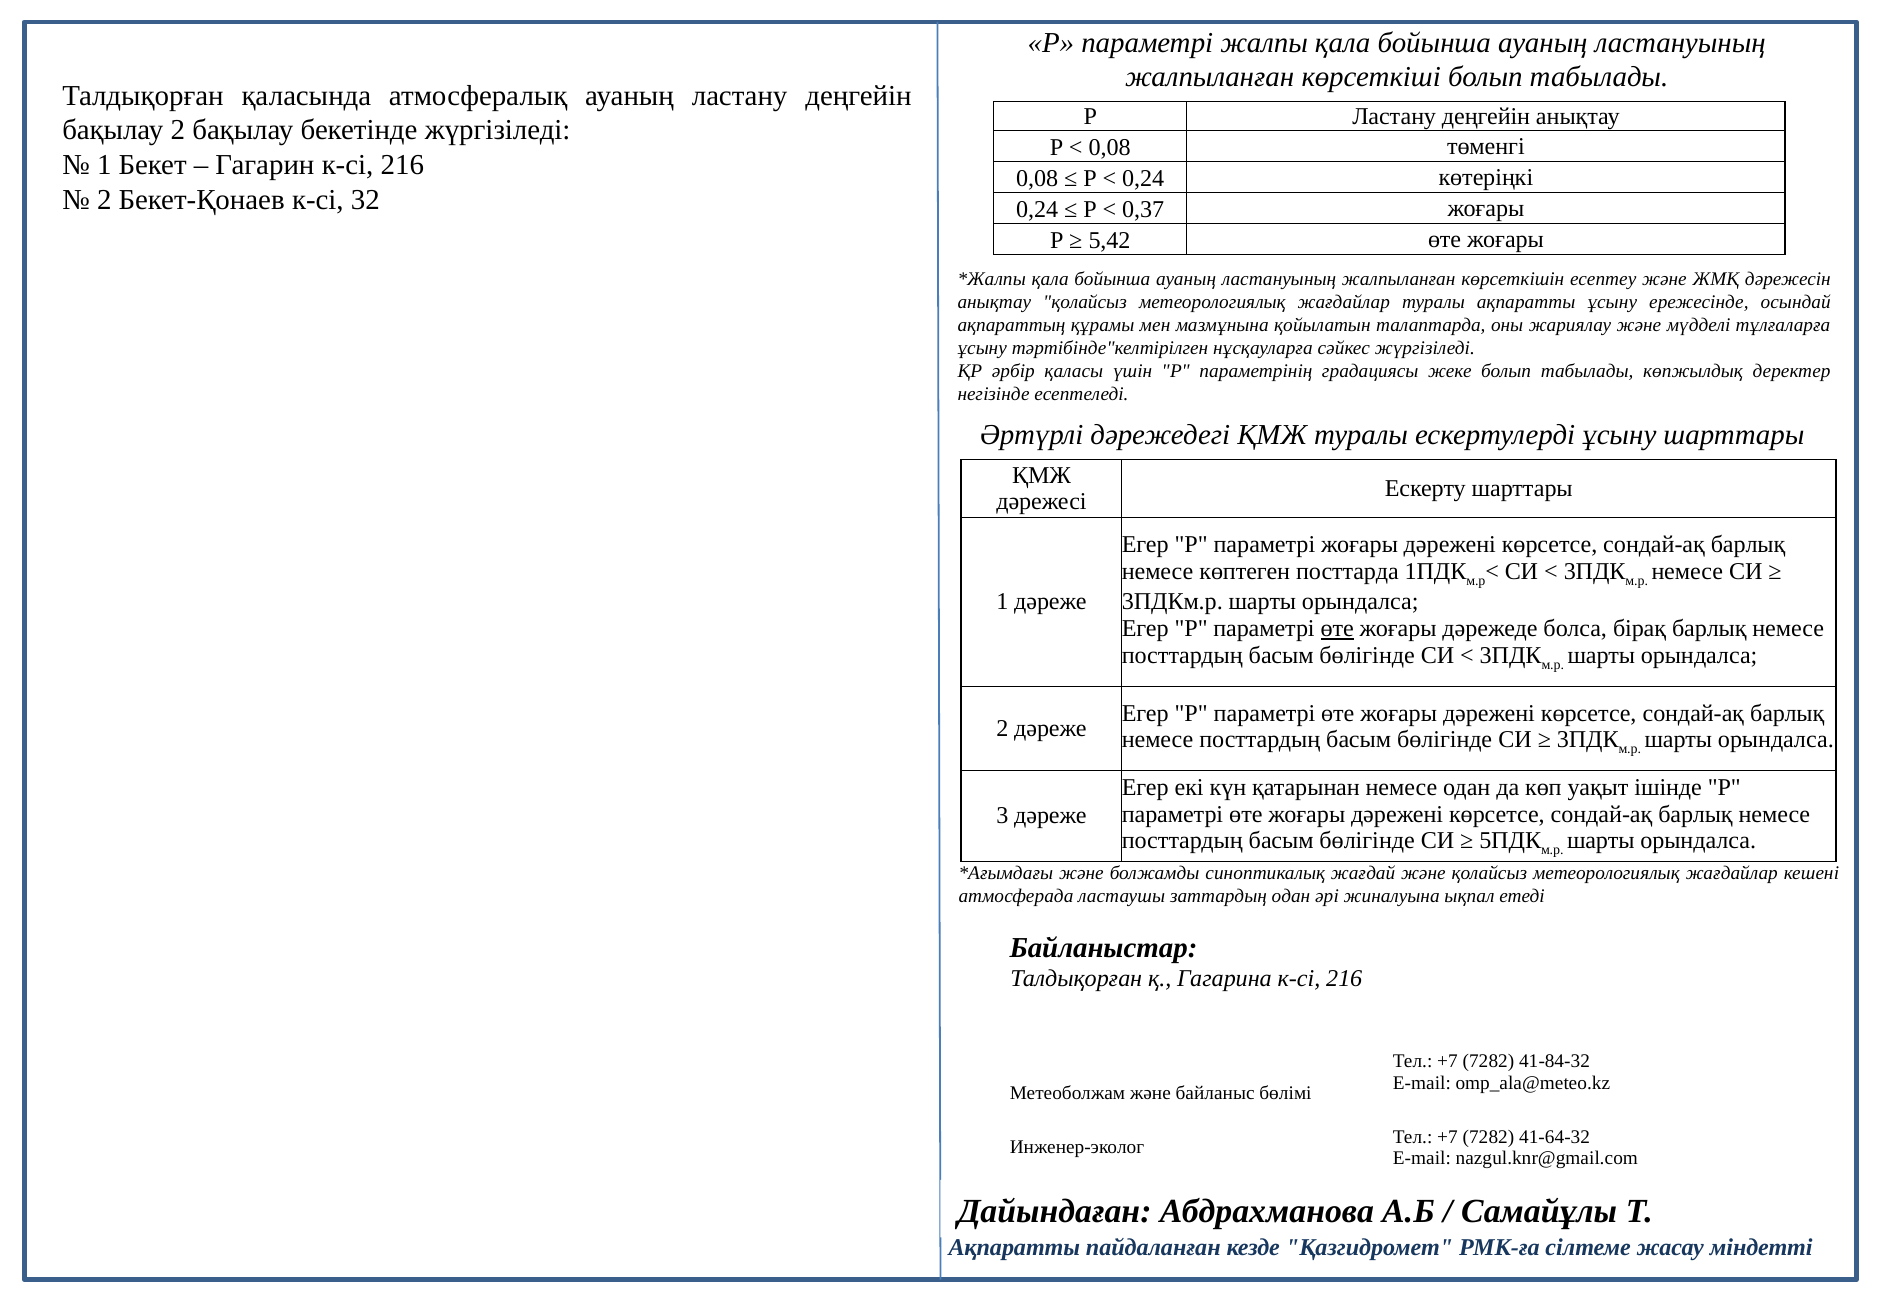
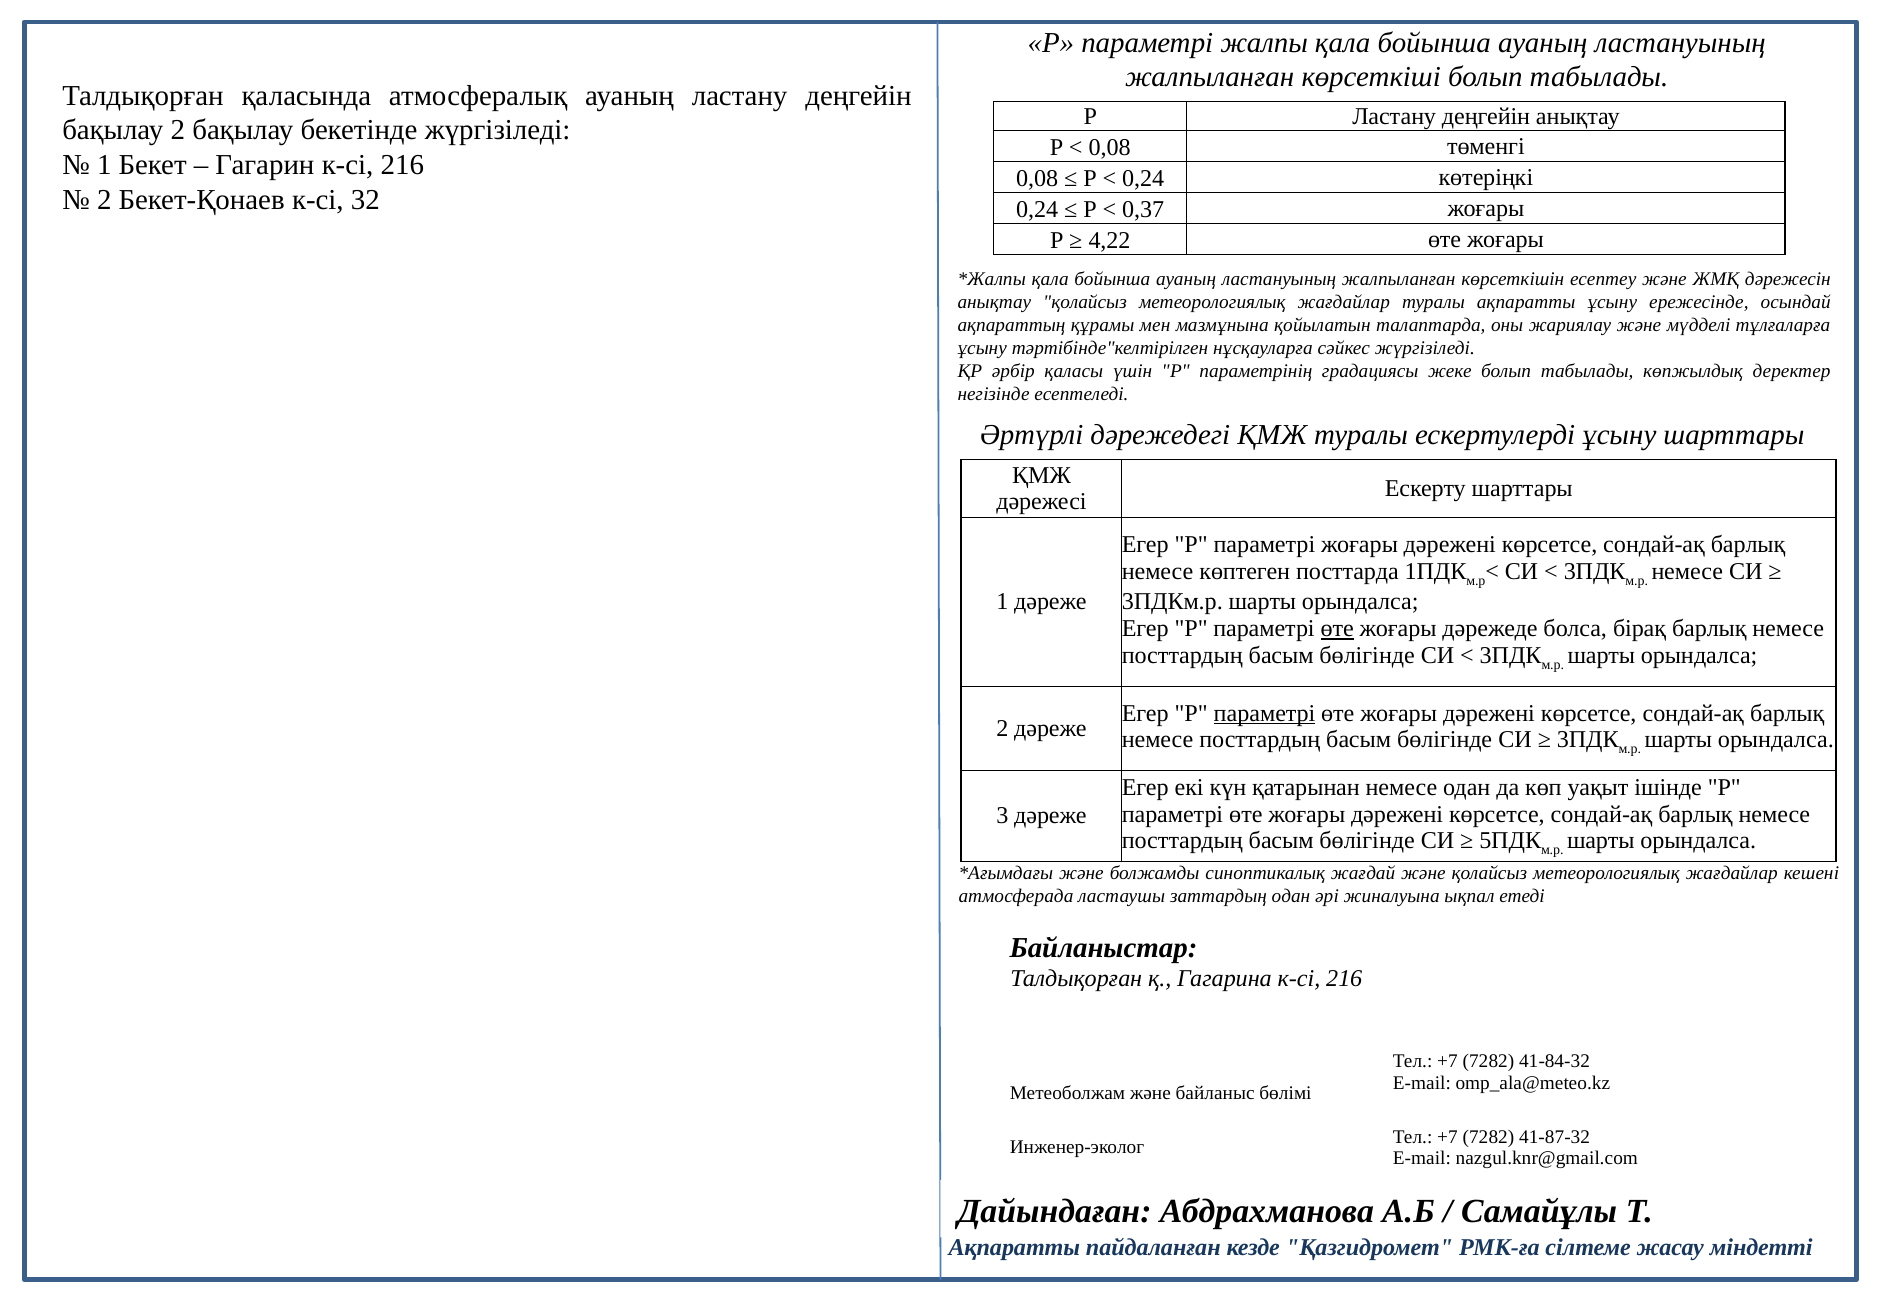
5,42: 5,42 -> 4,22 (1109, 240)
параметрі underline: none -> present (1264, 713)
41-64-32: 41-64-32 -> 41-87-32 (1555, 1137)
